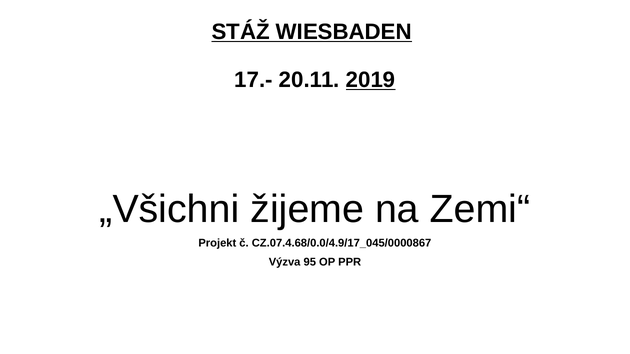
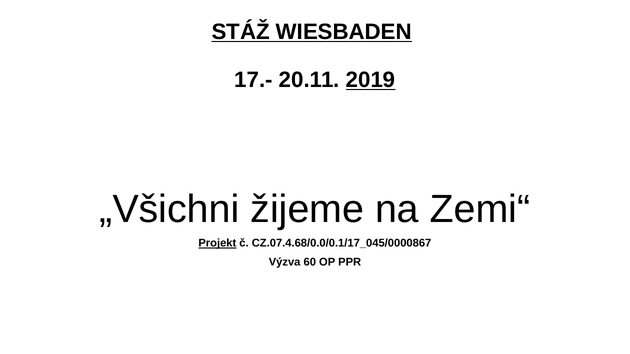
Projekt underline: none -> present (217, 244)
CZ.07.4.68/0.0/4.9/17_045/0000867: CZ.07.4.68/0.0/4.9/17_045/0000867 -> CZ.07.4.68/0.0/0.1/17_045/0000867 (342, 244)
95: 95 -> 60 (310, 262)
